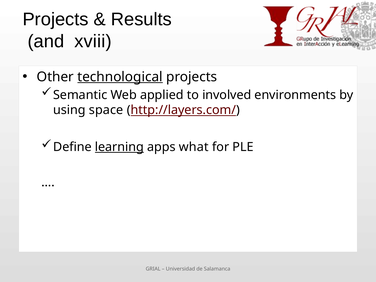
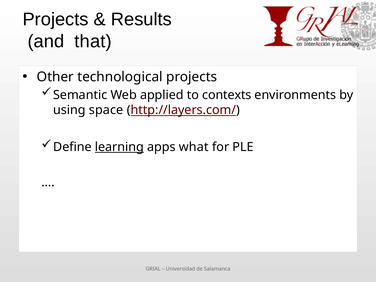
xviii: xviii -> that (93, 41)
technological underline: present -> none (120, 77)
involved: involved -> contexts (227, 95)
